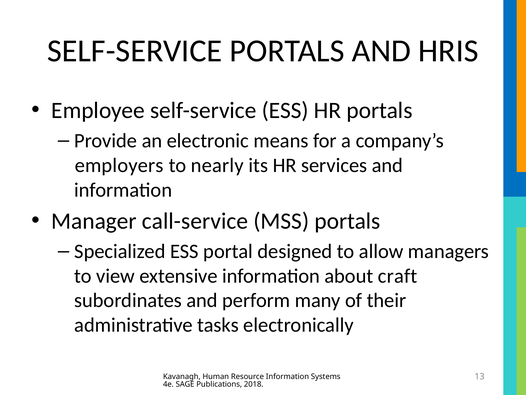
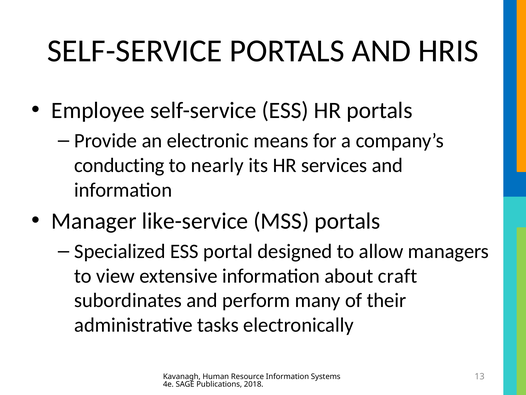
employers: employers -> conducting (119, 165)
call-service: call-service -> like-service (195, 221)
